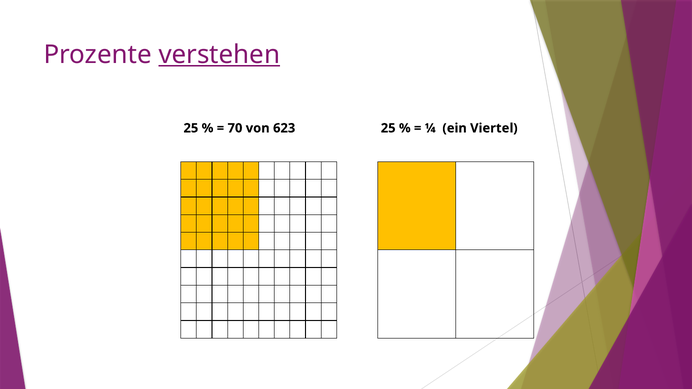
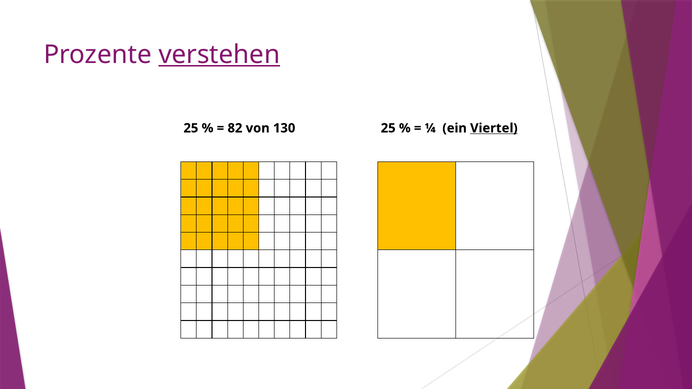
70: 70 -> 82 (235, 128)
623: 623 -> 130 (284, 128)
Viertel underline: none -> present (494, 128)
